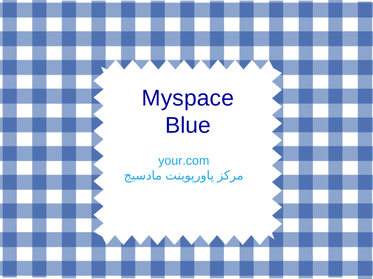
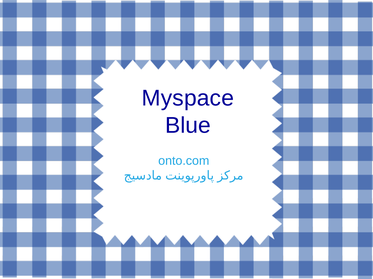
your.com: your.com -> onto.com (184, 161)
